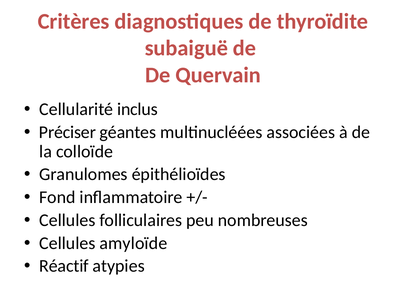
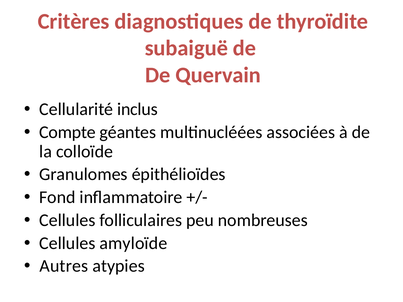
Préciser: Préciser -> Compte (67, 132)
Réactif: Réactif -> Autres (64, 266)
